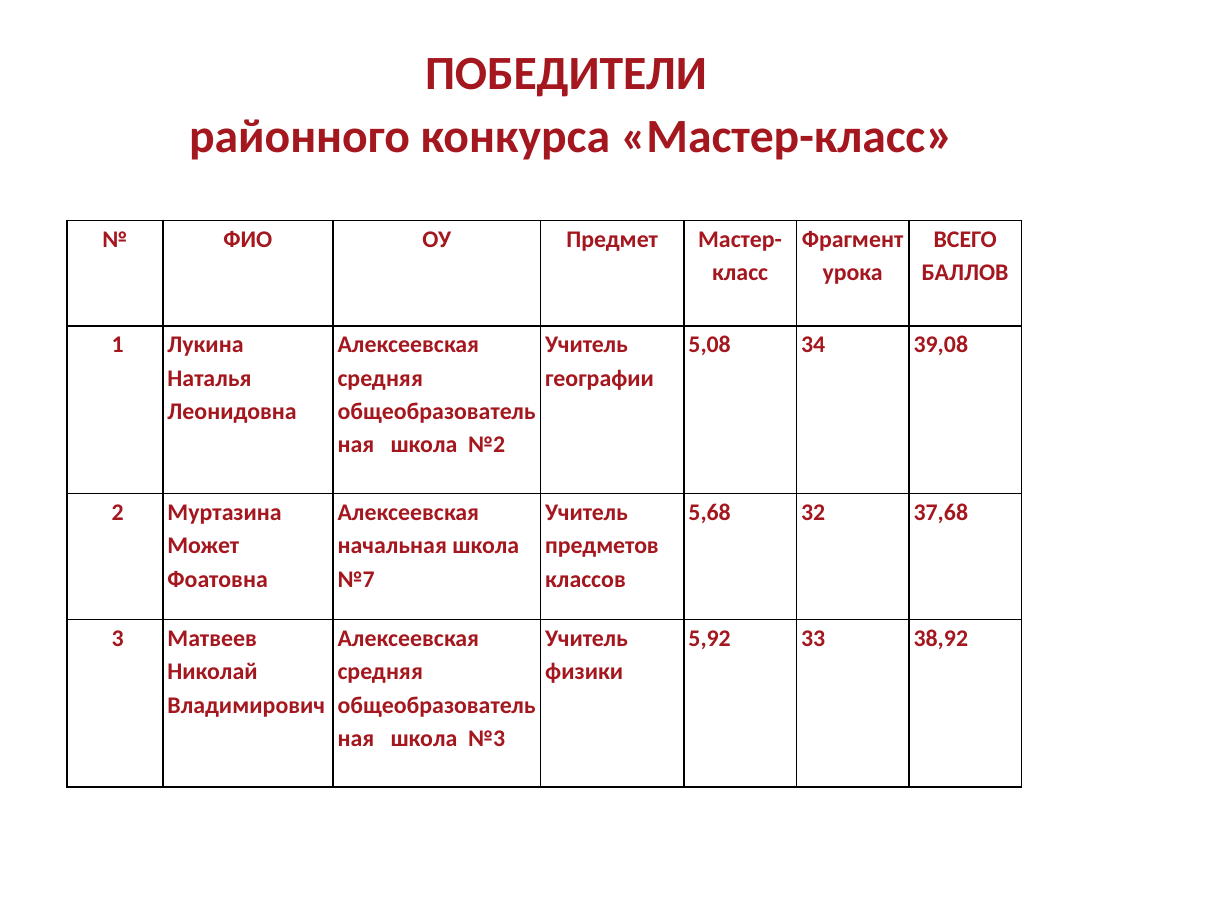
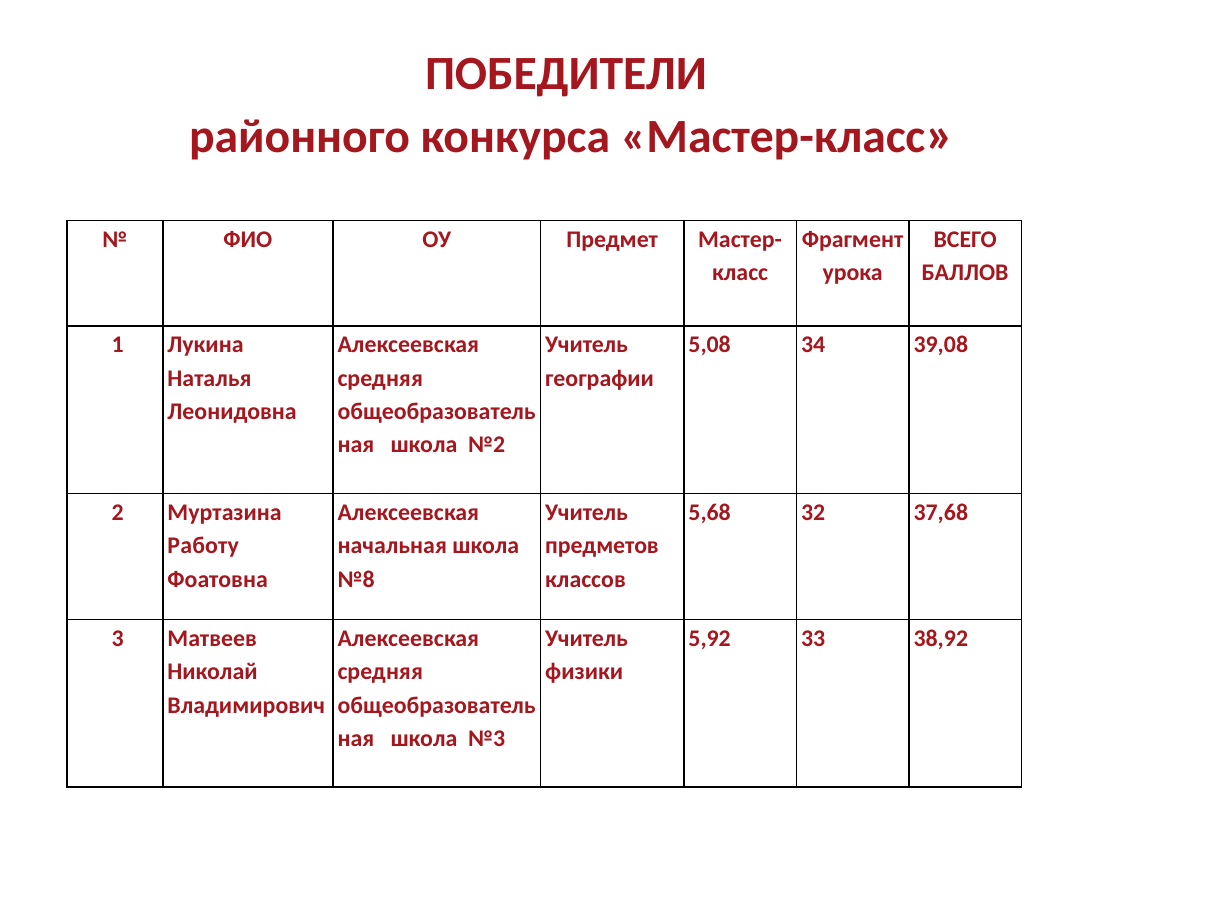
Может: Может -> Работу (203, 546)
№7: №7 -> №8 (356, 579)
